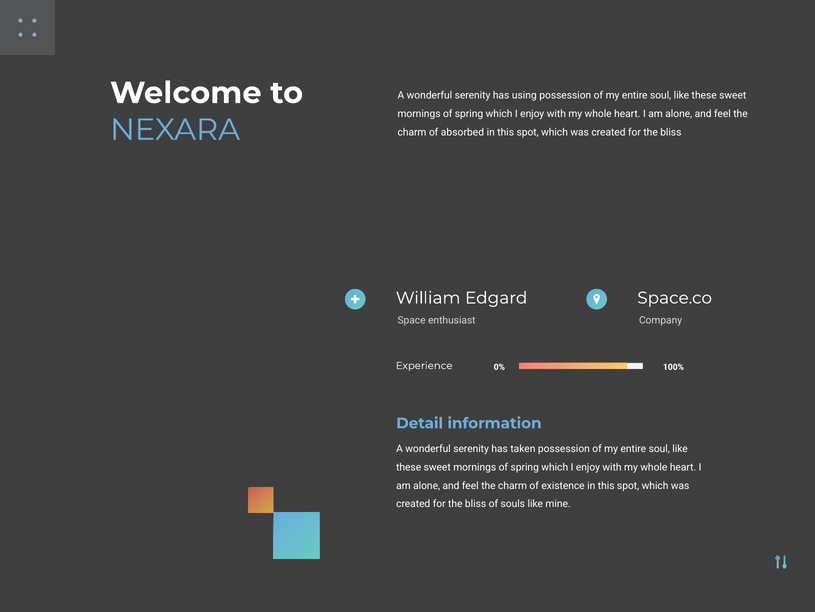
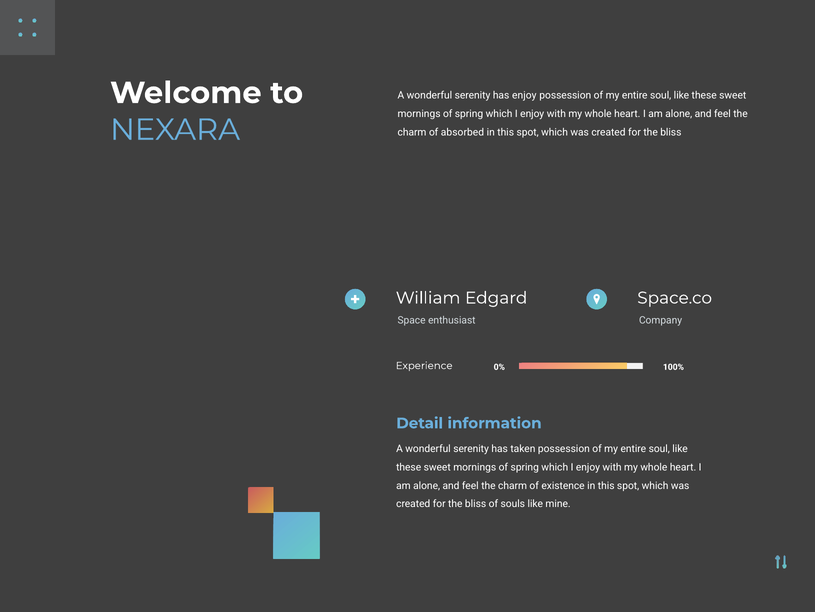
has using: using -> enjoy (524, 95)
